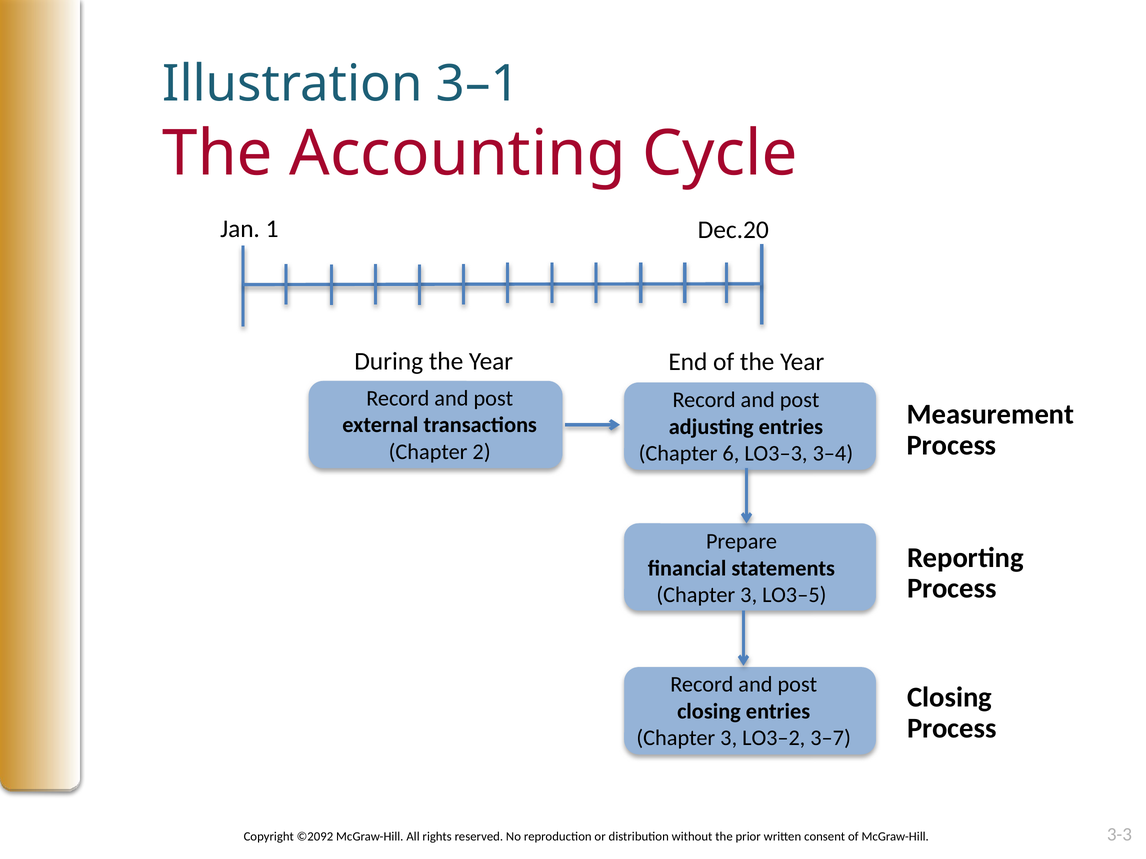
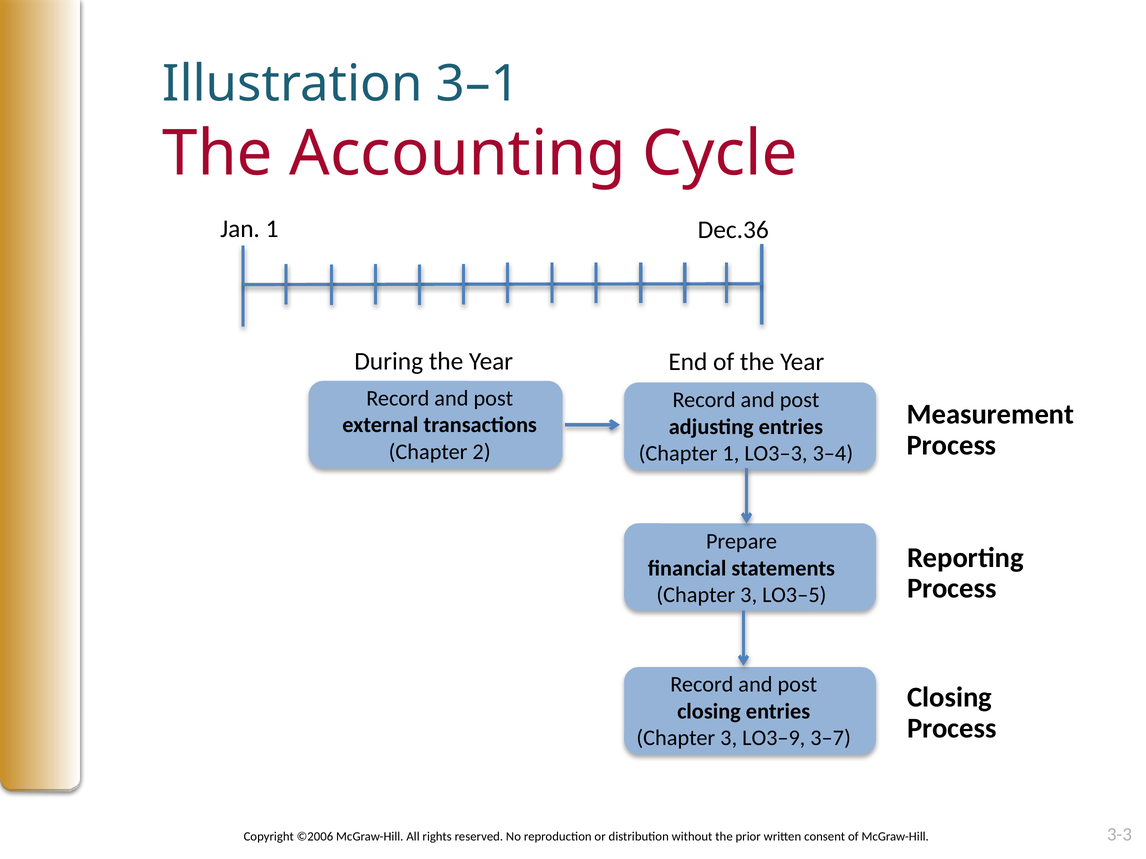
Dec.20: Dec.20 -> Dec.36 (733, 230)
Chapter 6: 6 -> 1 (731, 454)
LO3–2: LO3–2 -> LO3–9 (774, 738)
©2092: ©2092 -> ©2006 (315, 837)
